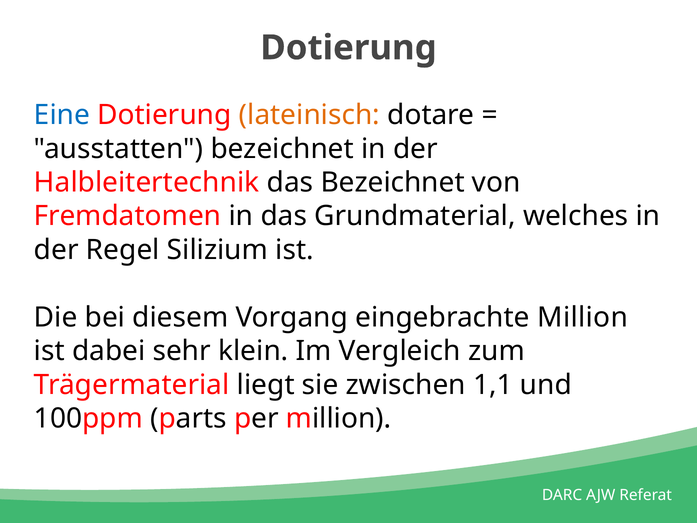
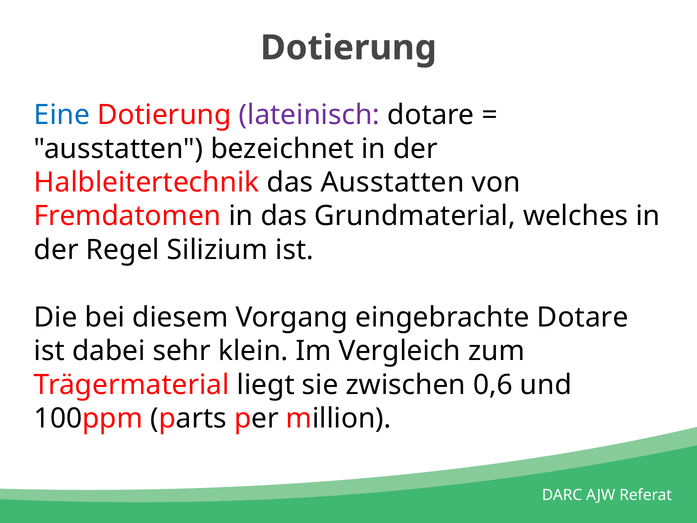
lateinisch colour: orange -> purple (309, 115)
das Bezeichnet: Bezeichnet -> Ausstatten (392, 182)
eingebrachte Million: Million -> Dotare (583, 317)
1,1: 1,1 -> 0,6 (493, 385)
